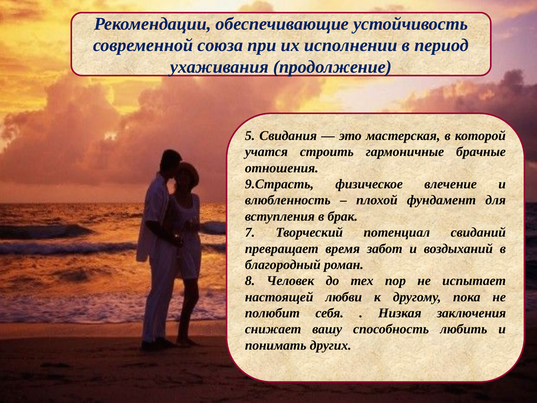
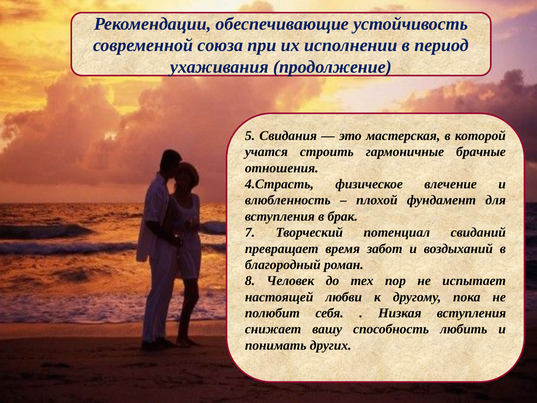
9.Страсть: 9.Страсть -> 4.Страсть (279, 184)
Низкая заключения: заключения -> вступления (471, 313)
